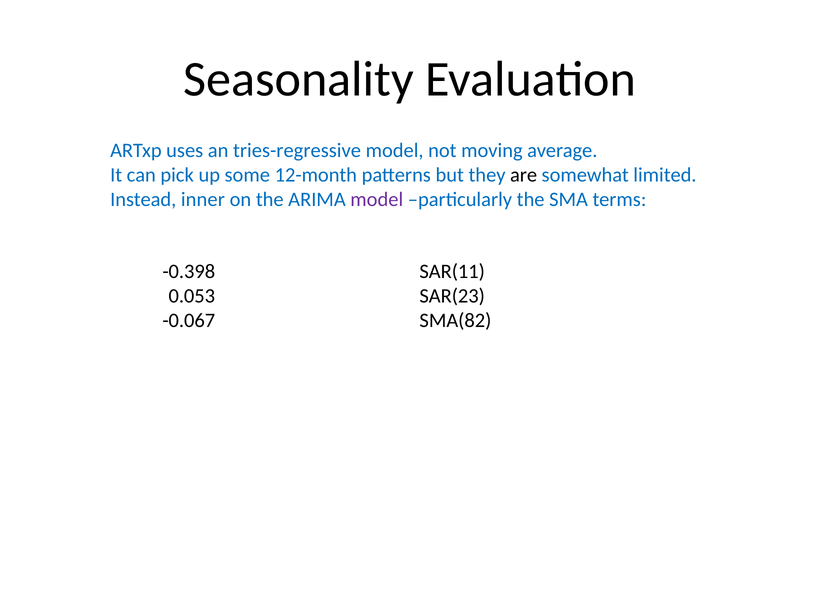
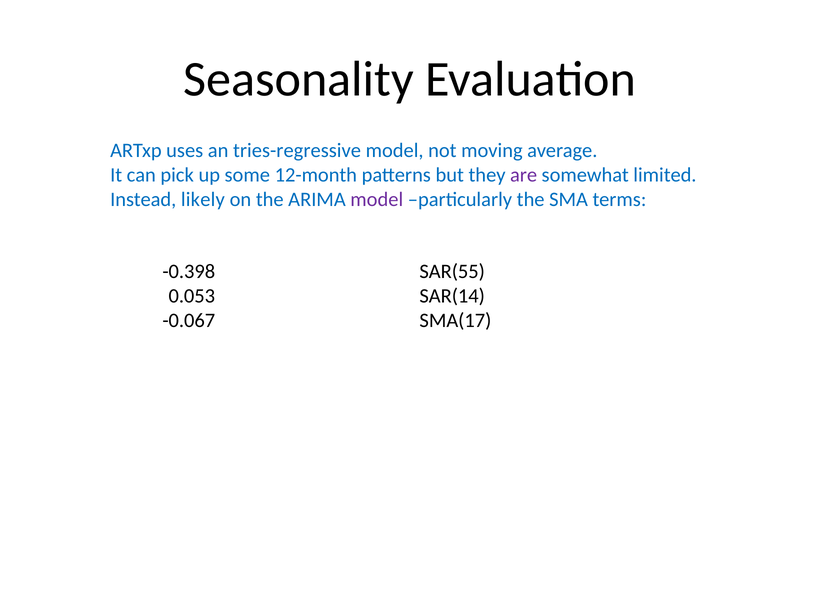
are colour: black -> purple (524, 175)
inner: inner -> likely (203, 199)
SAR(11: SAR(11 -> SAR(55 (452, 271)
SAR(23: SAR(23 -> SAR(14 (452, 296)
SMA(82: SMA(82 -> SMA(17 (455, 321)
